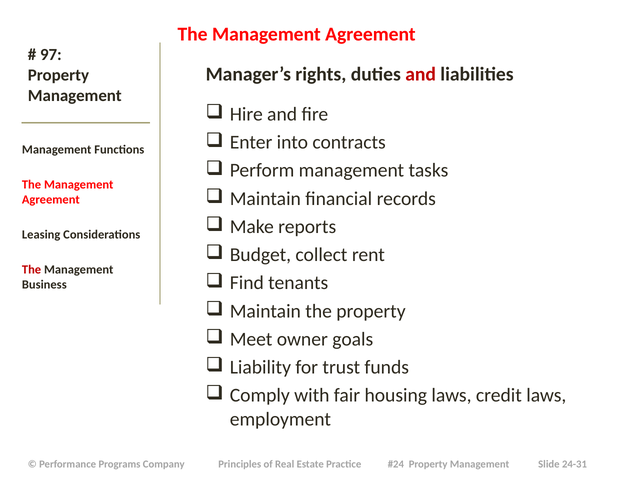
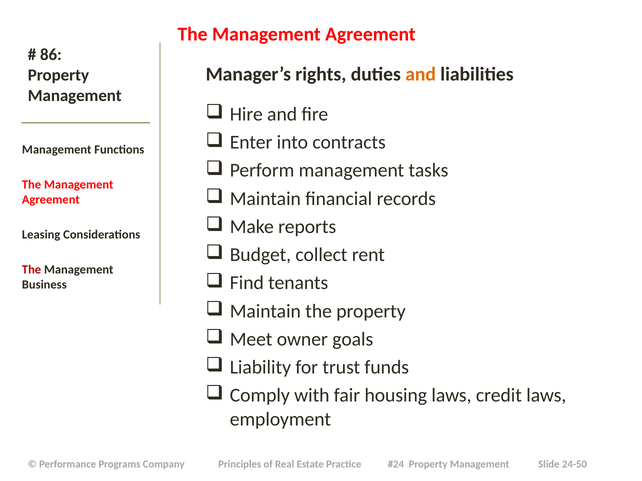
97: 97 -> 86 (51, 55)
and colour: red -> orange (421, 74)
24-31: 24-31 -> 24-50 (574, 465)
